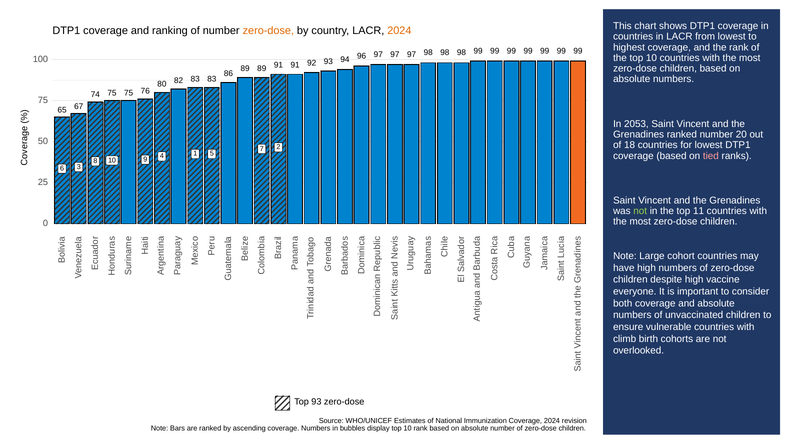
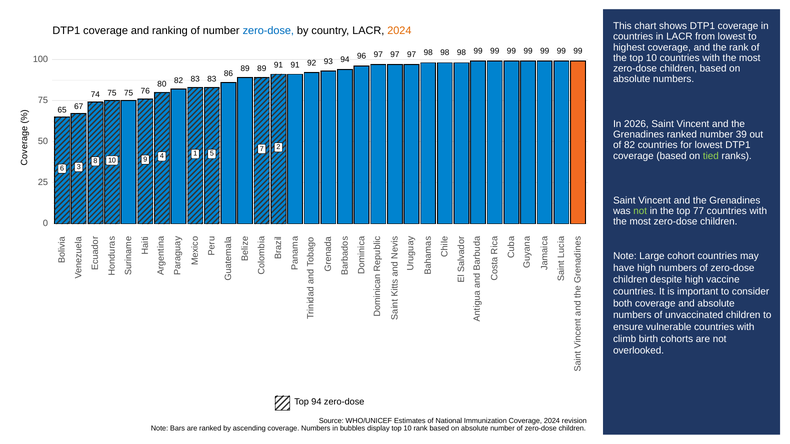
zero-dose colour: orange -> blue (268, 31)
2053: 2053 -> 2026 (636, 124)
20: 20 -> 39 (741, 135)
of 18: 18 -> 82 (630, 145)
tied colour: pink -> light green (711, 156)
11: 11 -> 77 (699, 211)
everyone: everyone -> countries (635, 292)
Top 93: 93 -> 94 (316, 402)
